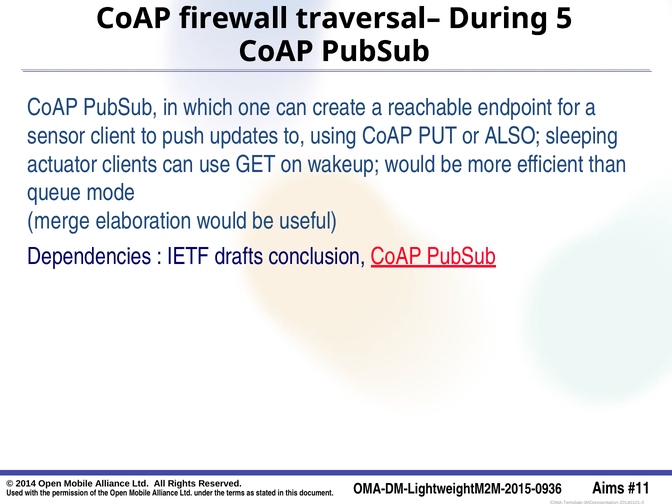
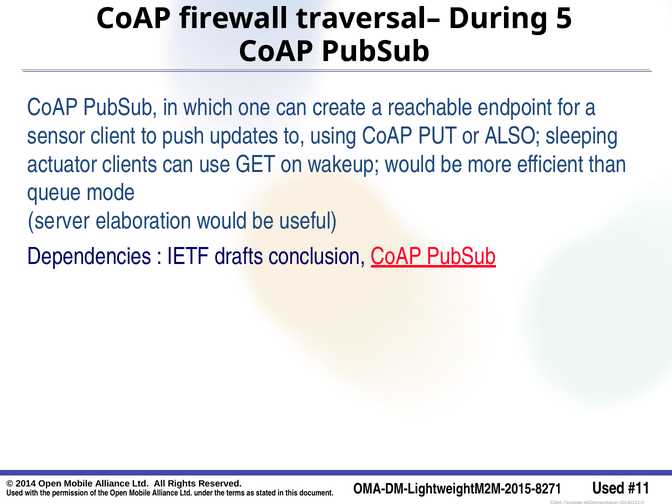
merge: merge -> server (59, 221)
OMA-DM-LightweightM2M-2015-0936: OMA-DM-LightweightM2M-2015-0936 -> OMA-DM-LightweightM2M-2015-8271 (458, 489)
document Aims: Aims -> Used (608, 488)
